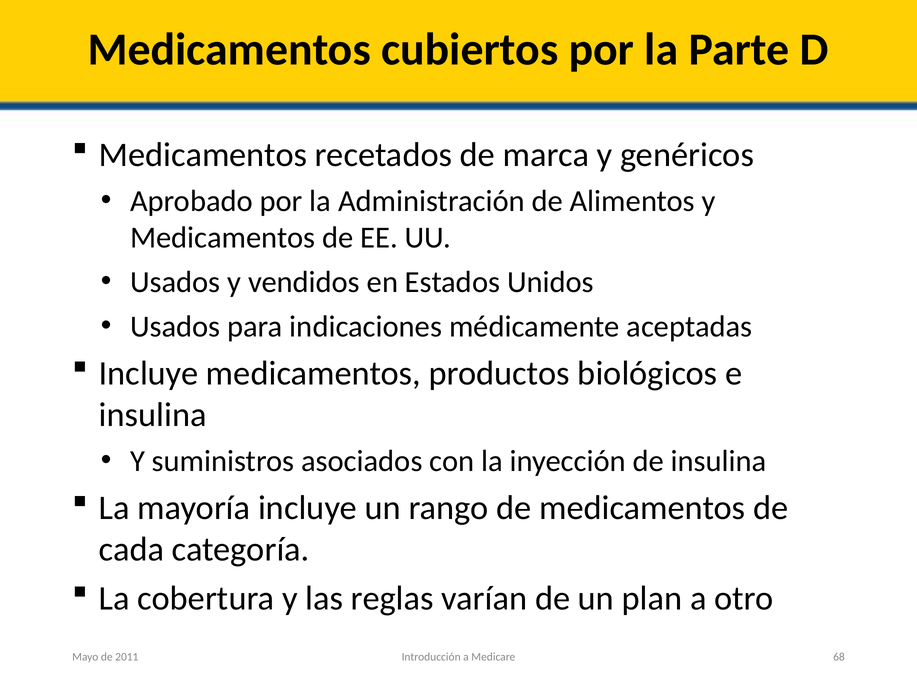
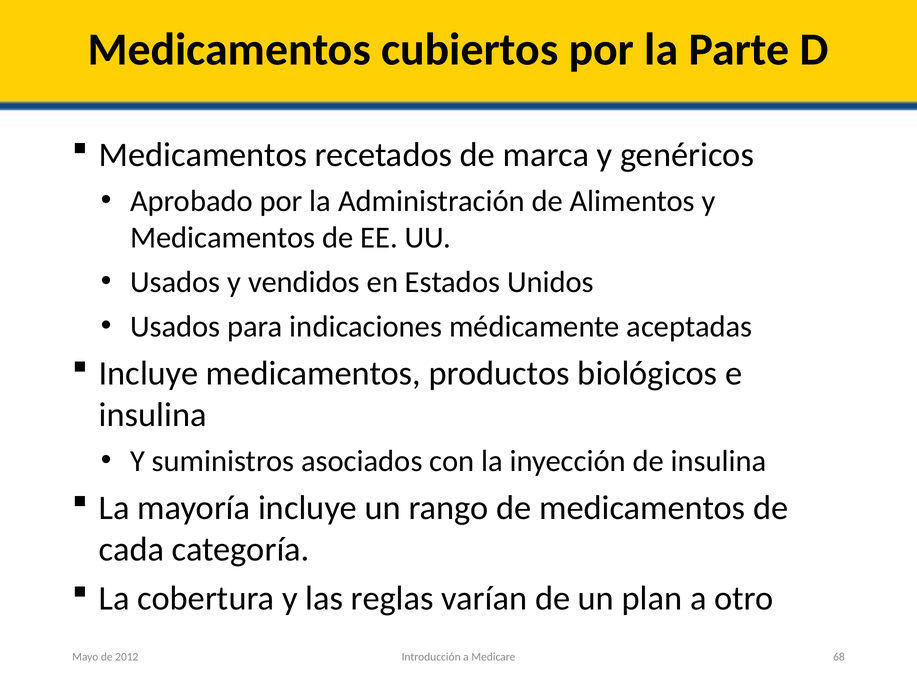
2011: 2011 -> 2012 (127, 657)
